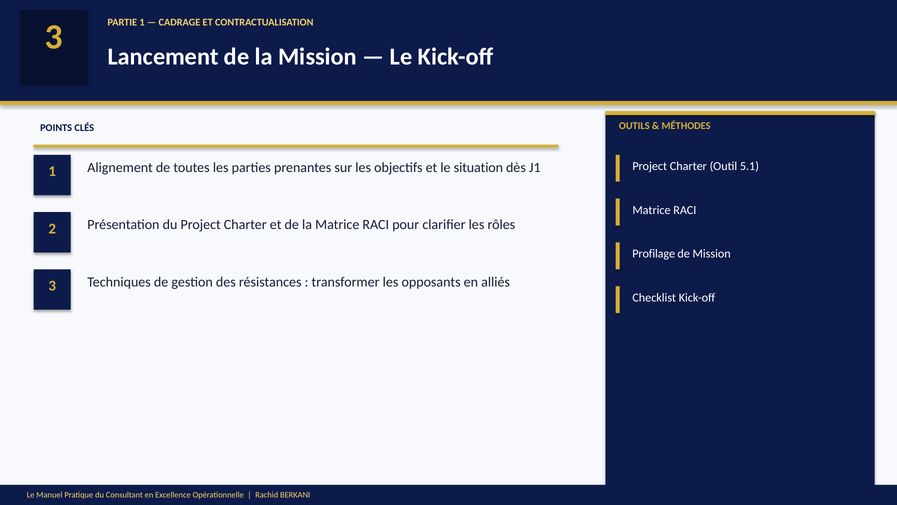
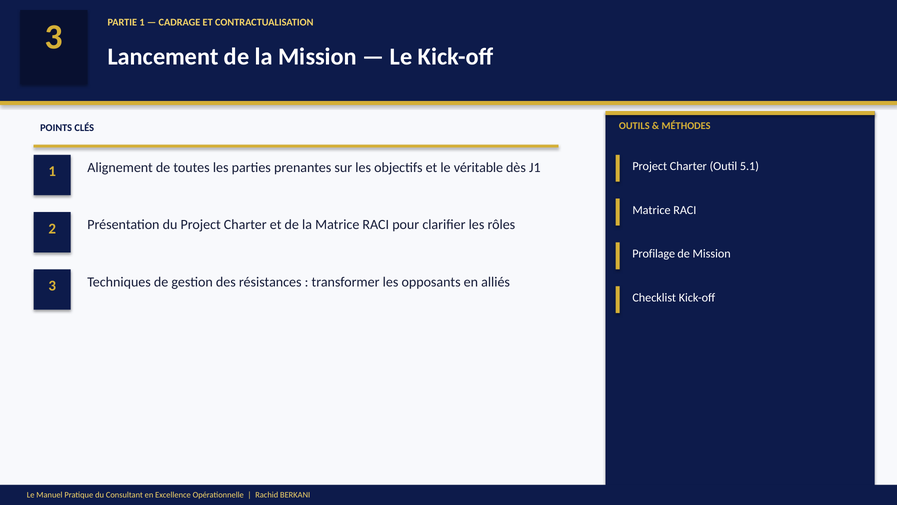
situation: situation -> véritable (478, 167)
